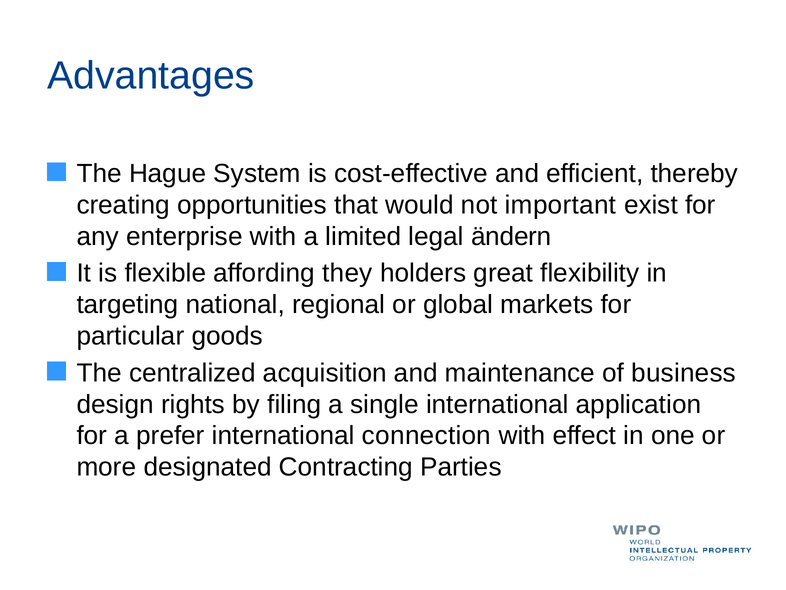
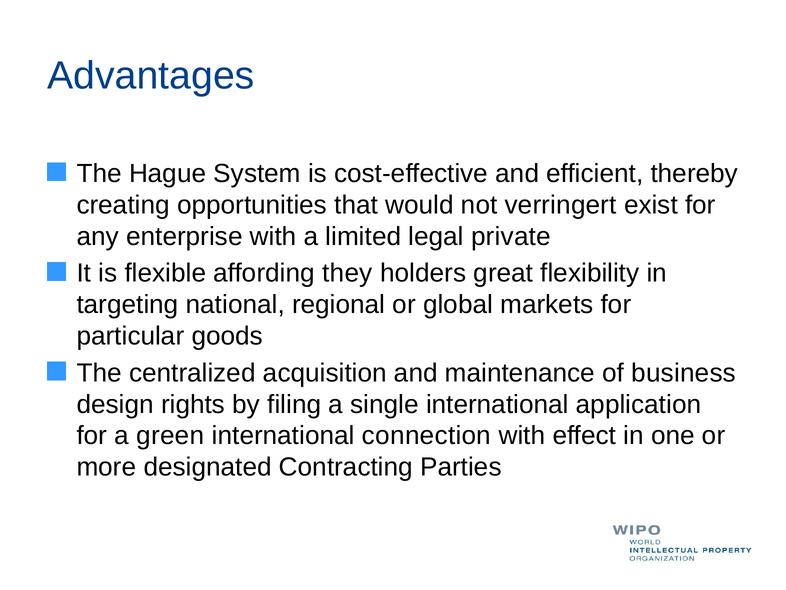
important: important -> verringert (561, 205)
ändern: ändern -> private (511, 236)
prefer: prefer -> green (170, 435)
